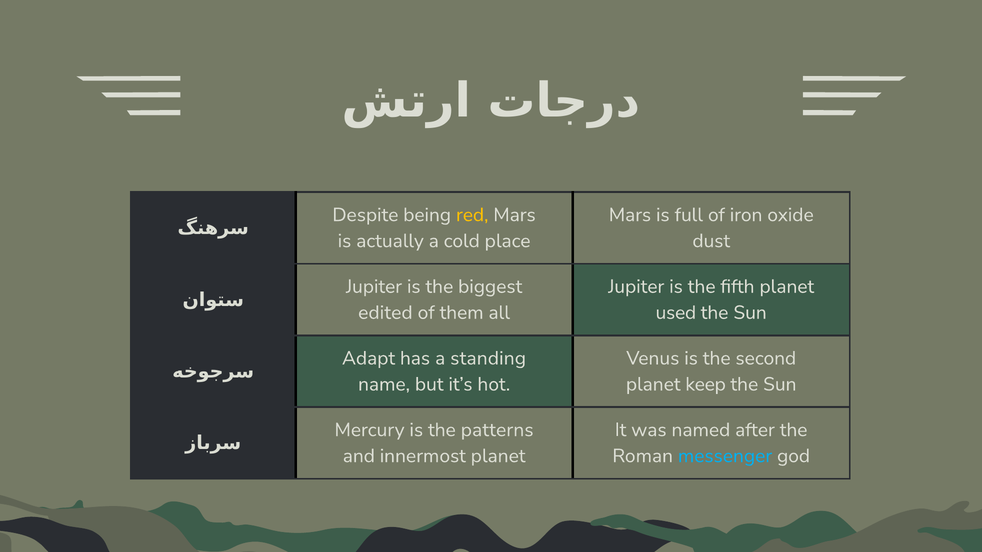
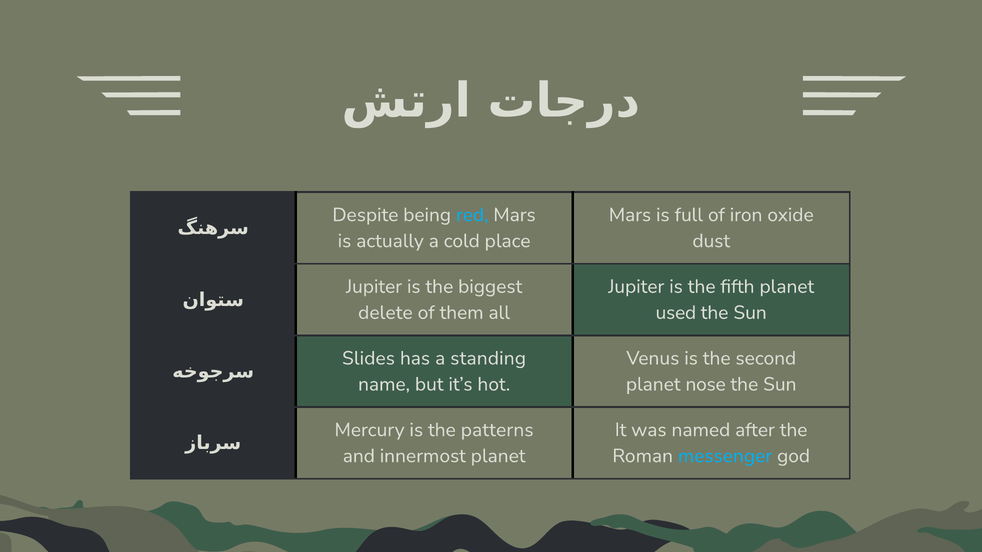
red colour: yellow -> light blue (472, 215)
edited: edited -> delete (385, 313)
Adapt: Adapt -> Slides (368, 358)
keep: keep -> nose (706, 384)
